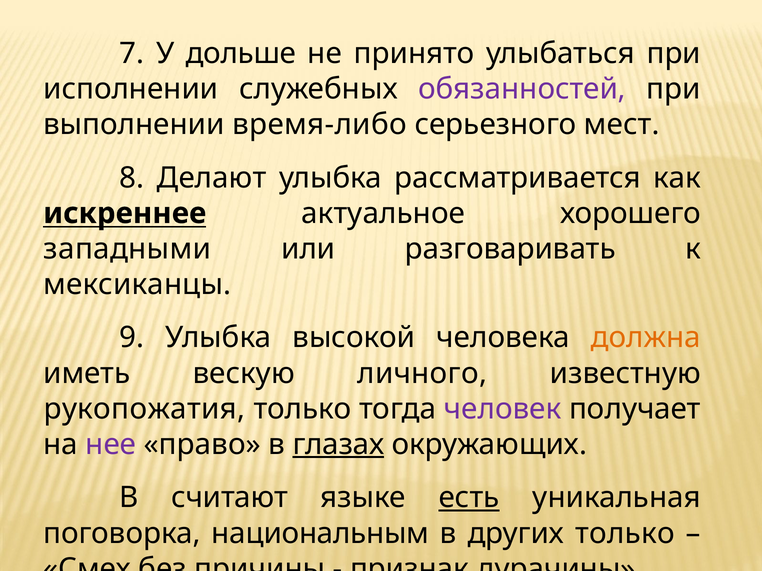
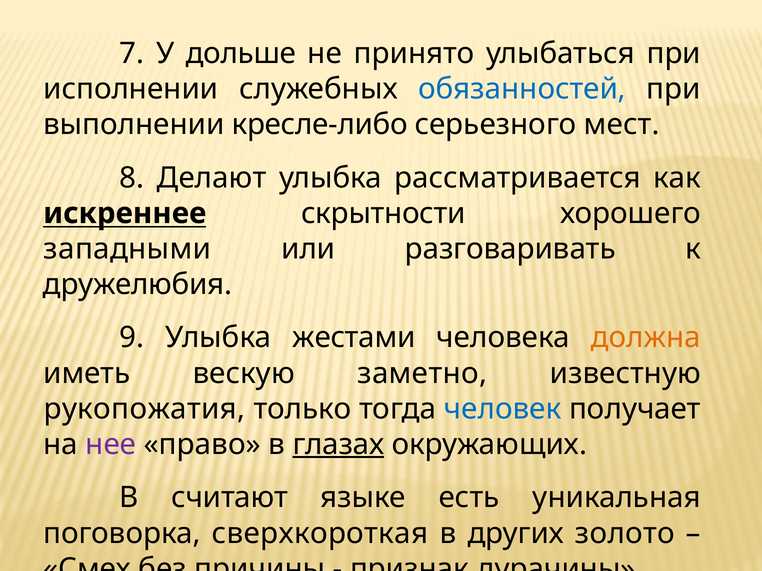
обязанностей colour: purple -> blue (522, 89)
время-либо: время-либо -> кресле-либо (320, 125)
актуальное: актуальное -> скрытности (383, 213)
мексиканцы: мексиканцы -> дружелюбия (137, 285)
высокой: высокой -> жестами (354, 338)
личного: личного -> заметно (422, 374)
человек colour: purple -> blue (503, 409)
есть underline: present -> none (469, 498)
национальным: национальным -> сверхкороткая (320, 534)
других только: только -> золото (625, 534)
